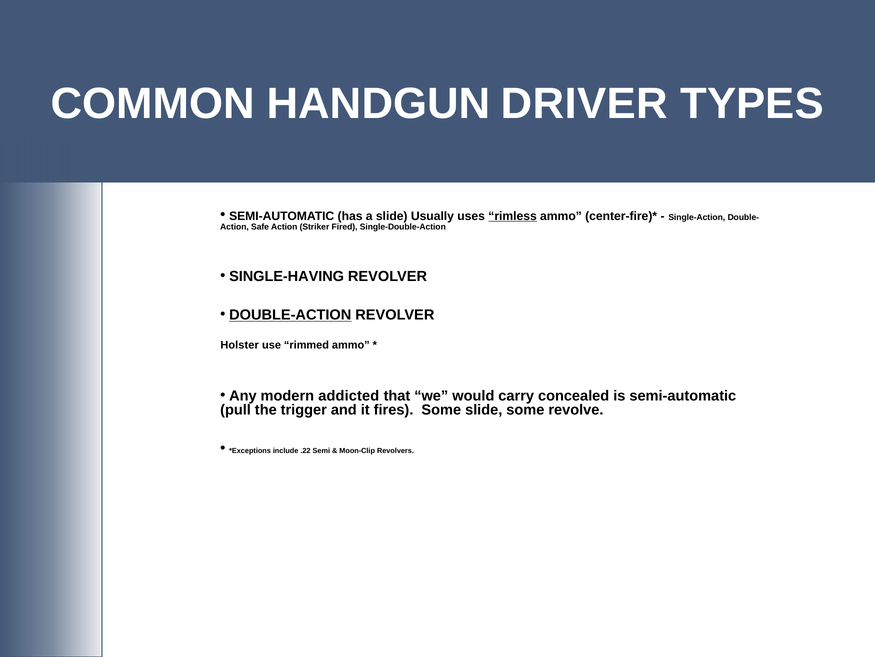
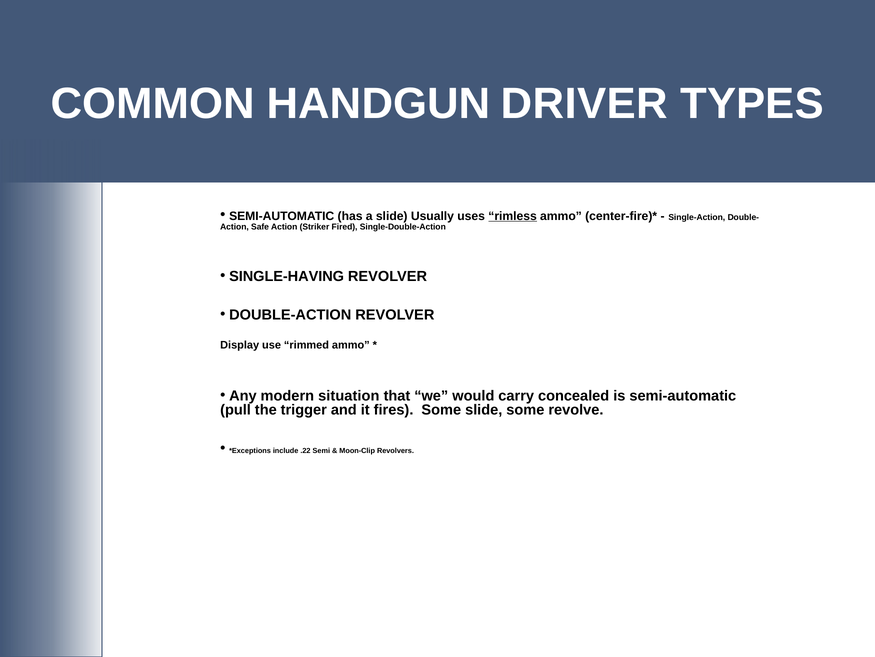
DOUBLE-ACTION underline: present -> none (290, 315)
Holster: Holster -> Display (240, 345)
addicted: addicted -> situation (349, 395)
